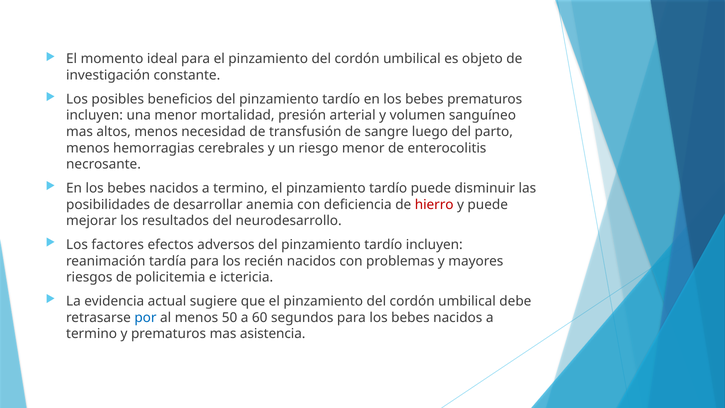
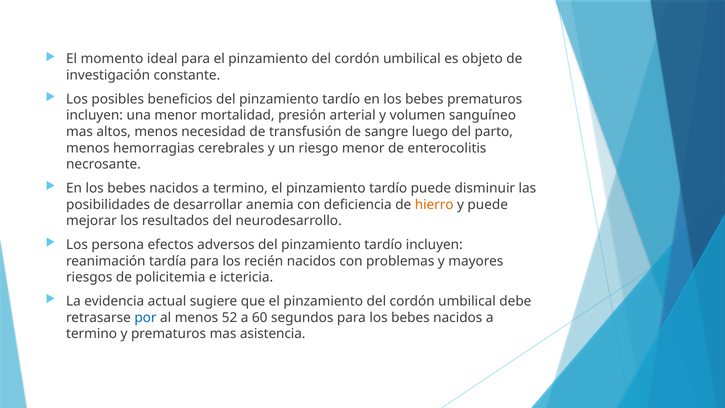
hierro colour: red -> orange (434, 204)
factores: factores -> persona (118, 245)
50: 50 -> 52 (230, 317)
